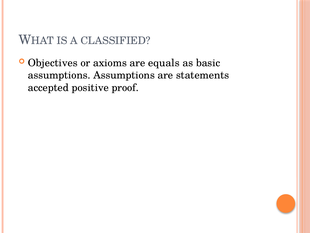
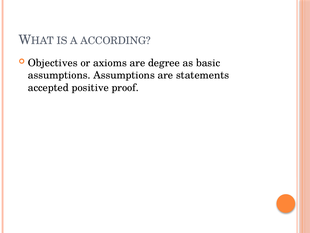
CLASSIFIED: CLASSIFIED -> ACCORDING (116, 41)
equals: equals -> degree (164, 63)
